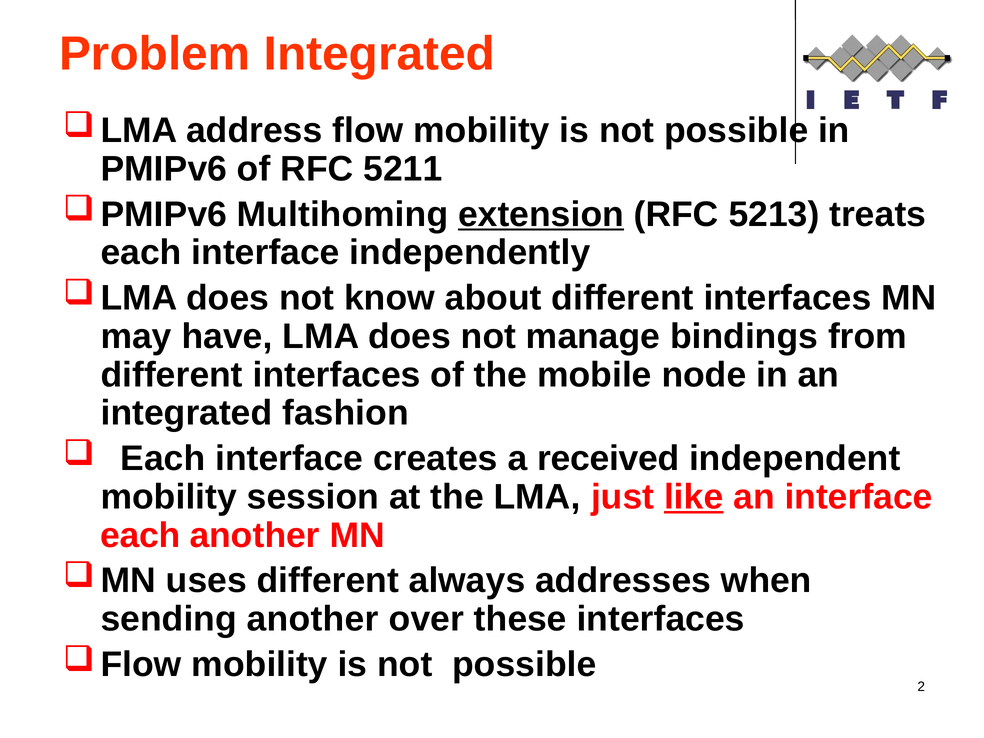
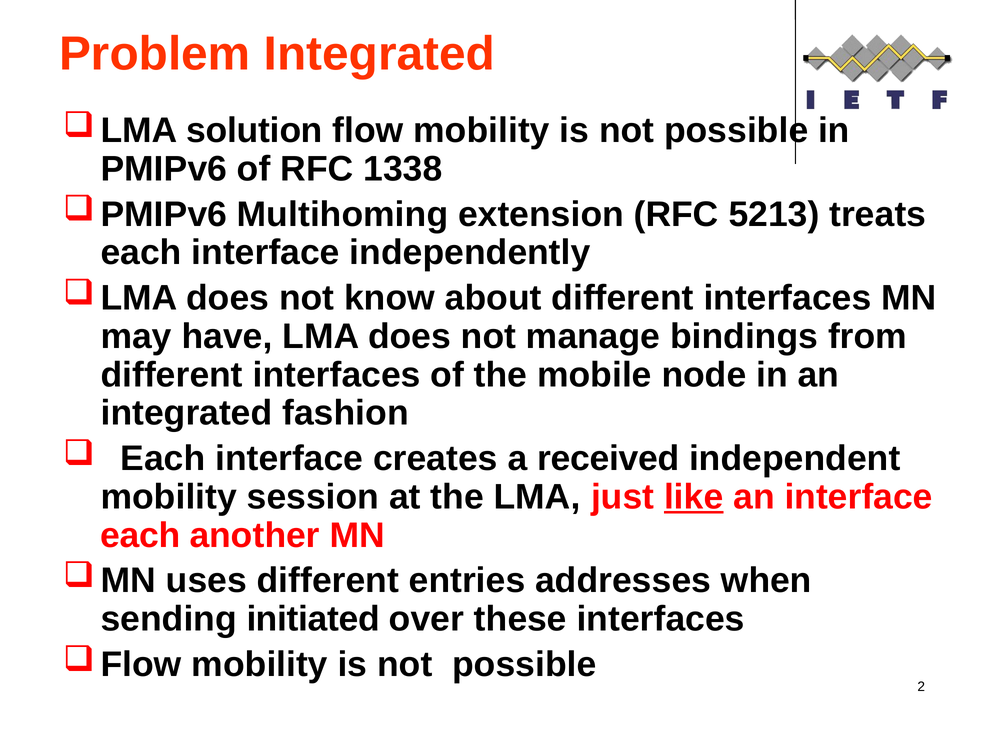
address: address -> solution (254, 130)
5211: 5211 -> 1338 (403, 169)
extension underline: present -> none (541, 214)
always: always -> entries (467, 581)
sending another: another -> initiated (313, 619)
